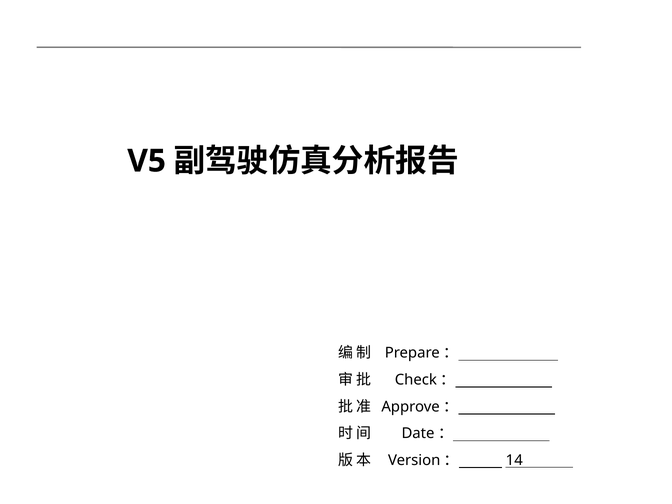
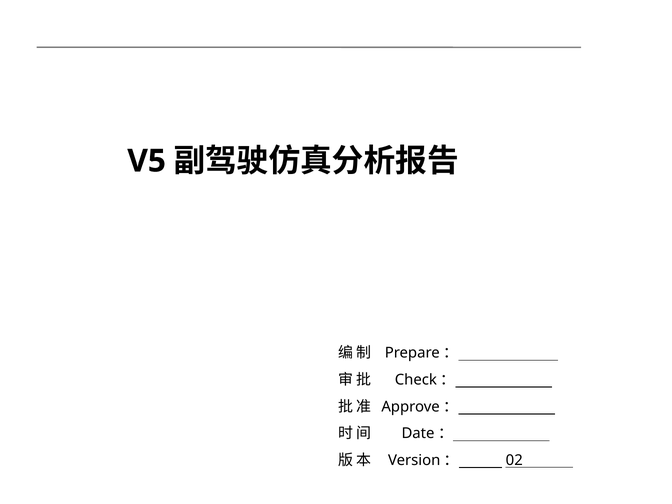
14: 14 -> 02 (514, 460)
